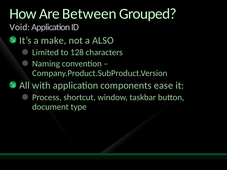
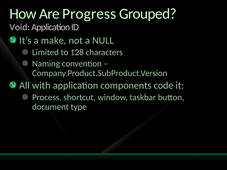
Between: Between -> Progress (89, 14)
ALSO: ALSO -> NULL (103, 40)
ease: ease -> code (164, 86)
